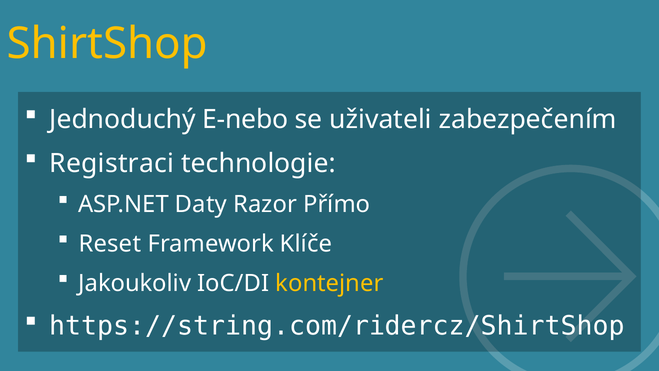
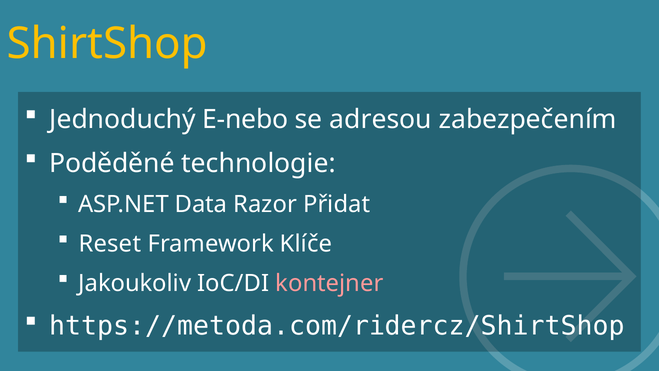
uživateli: uživateli -> adresou (380, 119)
Registraci: Registraci -> Poděděné (112, 163)
Daty: Daty -> Data (201, 204)
Přímo: Přímo -> Přidat (337, 204)
kontejner colour: yellow -> pink (329, 283)
https://string.com/ridercz/ShirtShop: https://string.com/ridercz/ShirtShop -> https://metoda.com/ridercz/ShirtShop (337, 326)
